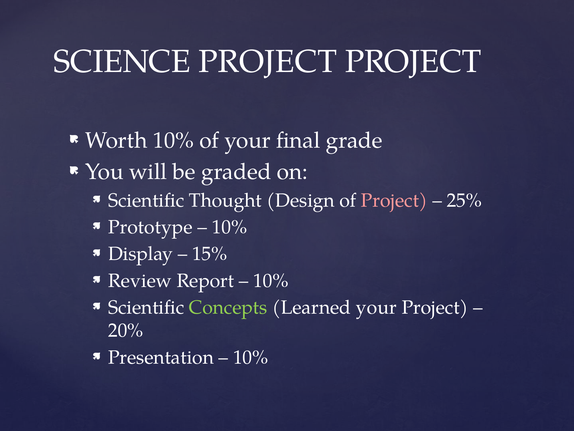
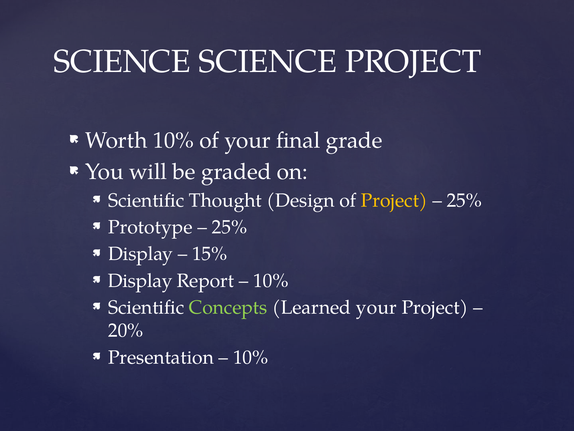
SCIENCE PROJECT: PROJECT -> SCIENCE (268, 62)
Project colour: pink -> yellow (394, 200)
10%: 10% -> 25% (230, 227)
Review: Review -> Display (140, 280)
